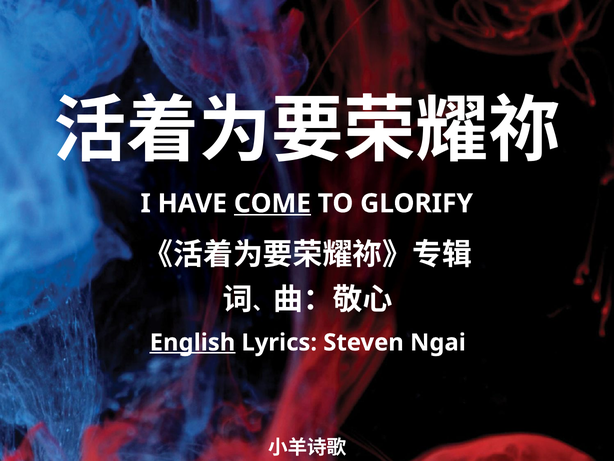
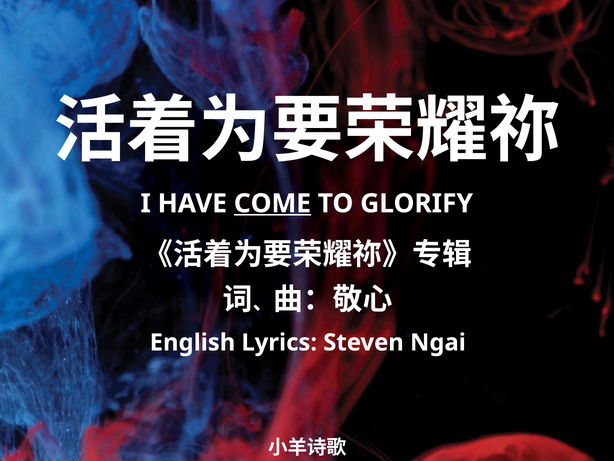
English underline: present -> none (192, 342)
